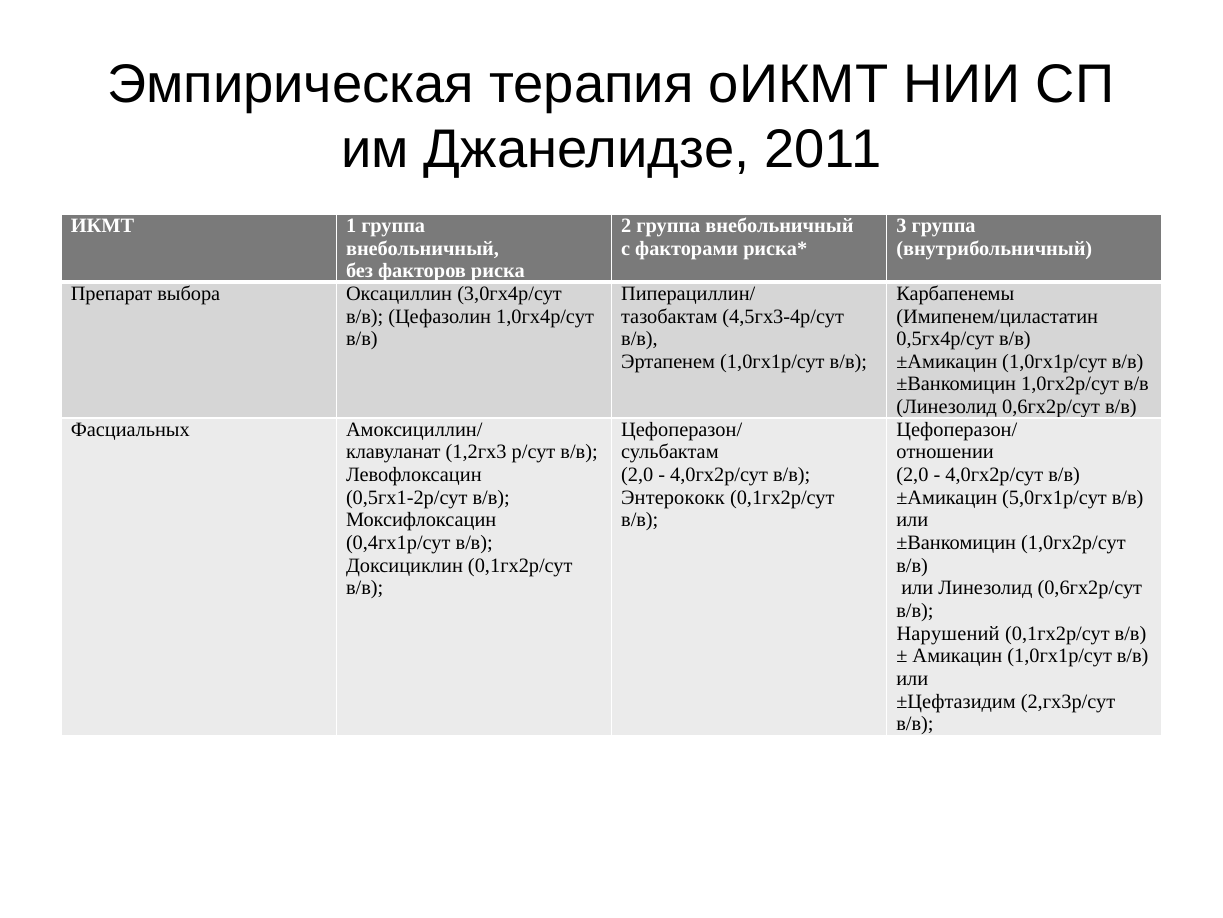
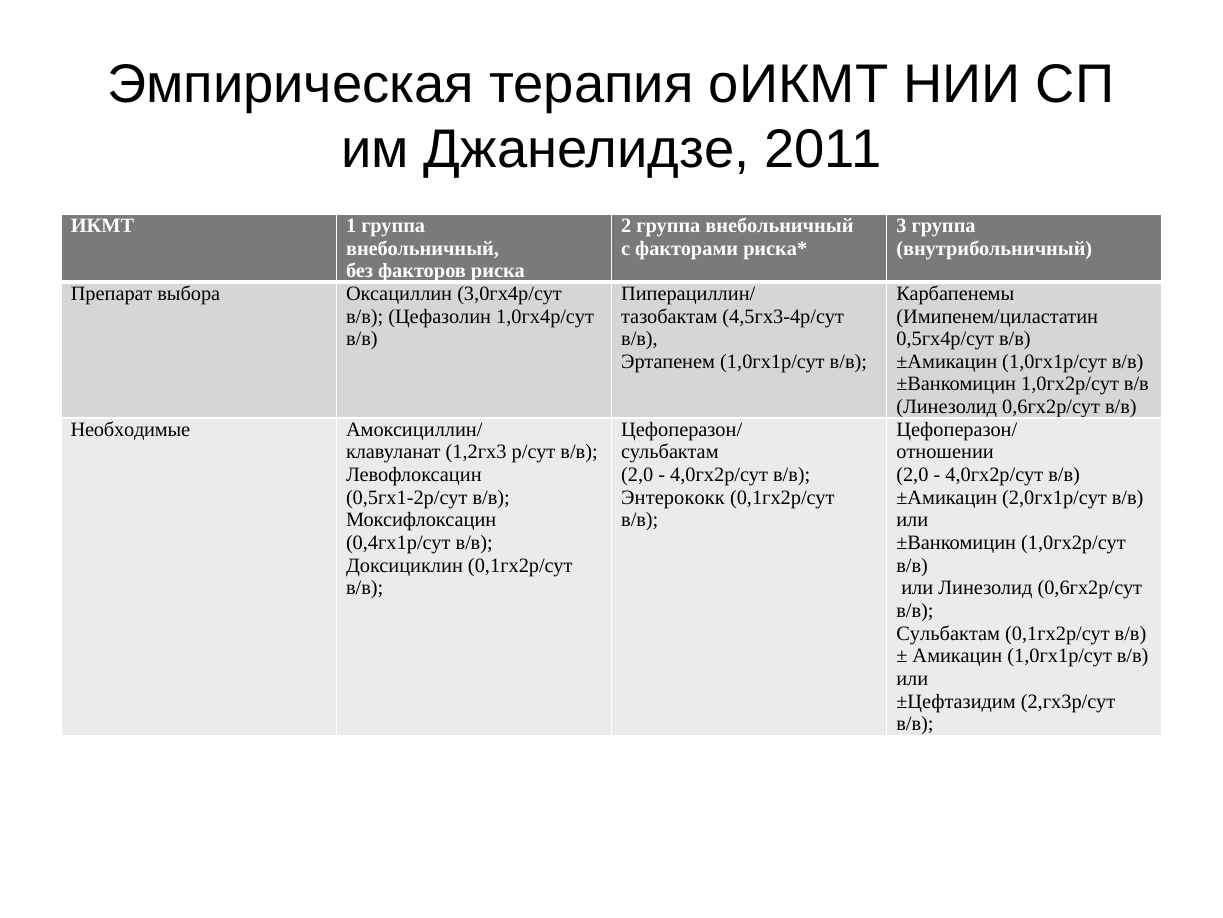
Фасциальных: Фасциальных -> Необходимые (130, 429)
5,0гх1р/сут: 5,0гх1р/сут -> 2,0гх1р/сут (1055, 497)
Нарушений: Нарушений -> Сульбактам (948, 633)
